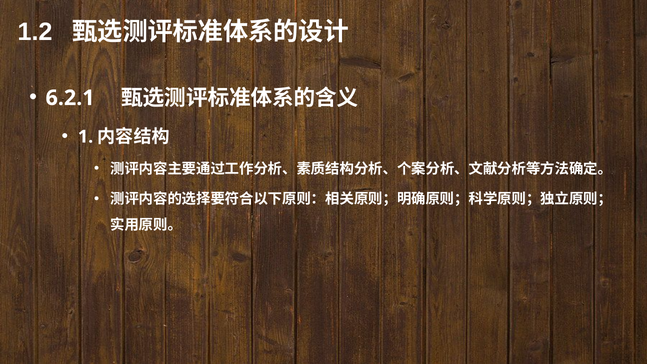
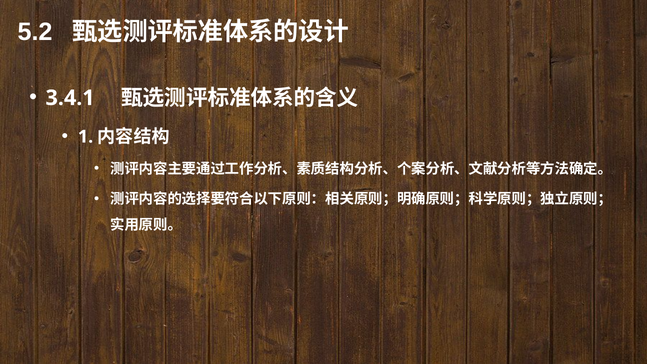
1.2: 1.2 -> 5.2 (35, 32)
6.2.1: 6.2.1 -> 3.4.1 (70, 98)
